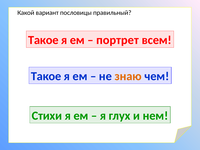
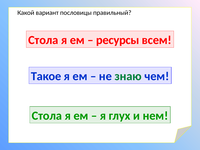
Такое: Такое -> Стола (43, 40)
портрет: портрет -> ресурсы (118, 40)
знаю colour: orange -> green (128, 76)
Стихи: Стихи -> Стола (47, 116)
